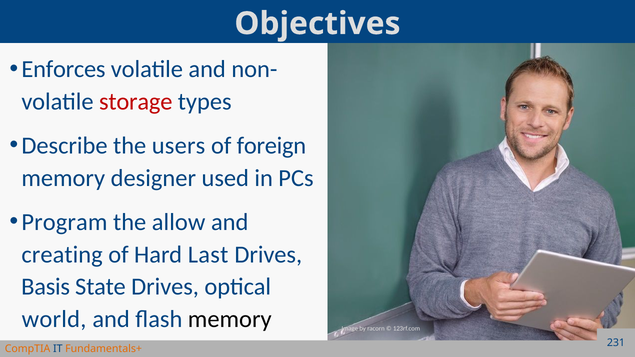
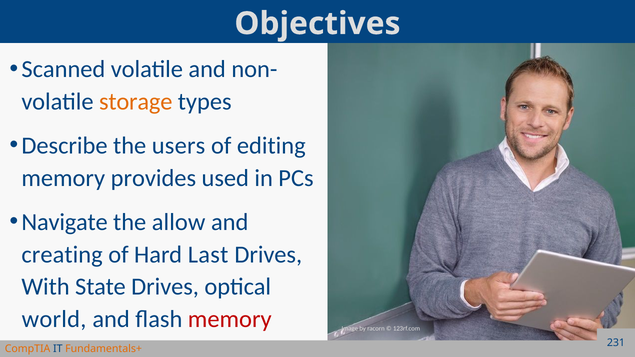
Enforces: Enforces -> Scanned (63, 69)
storage colour: red -> orange (136, 102)
foreign: foreign -> editing (271, 146)
designer: designer -> provides (153, 178)
Program: Program -> Navigate (65, 222)
Basis: Basis -> With (46, 287)
memory colour: black -> red (230, 319)
